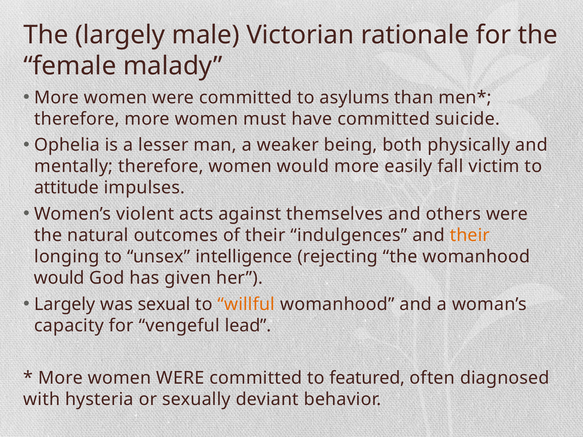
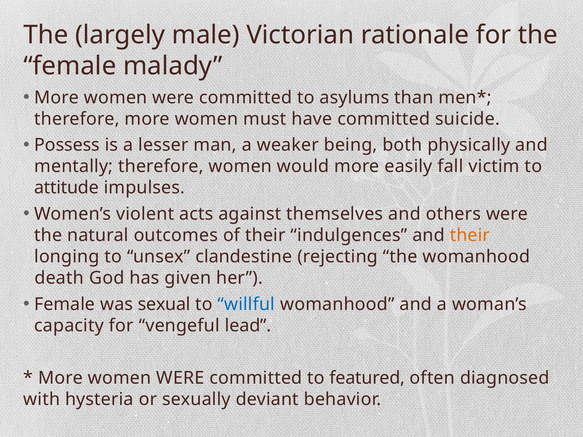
Ophelia: Ophelia -> Possess (67, 145)
intelligence: intelligence -> clandestine (244, 257)
would: would -> death (59, 278)
Largely: Largely -> Female (65, 304)
willful colour: orange -> blue (246, 304)
